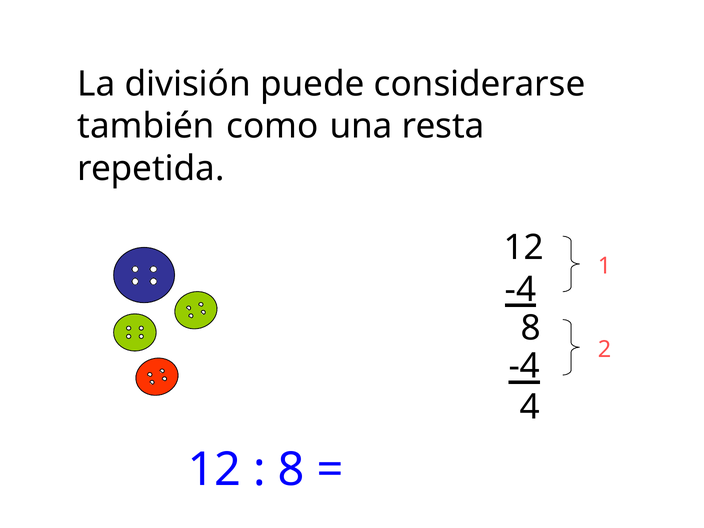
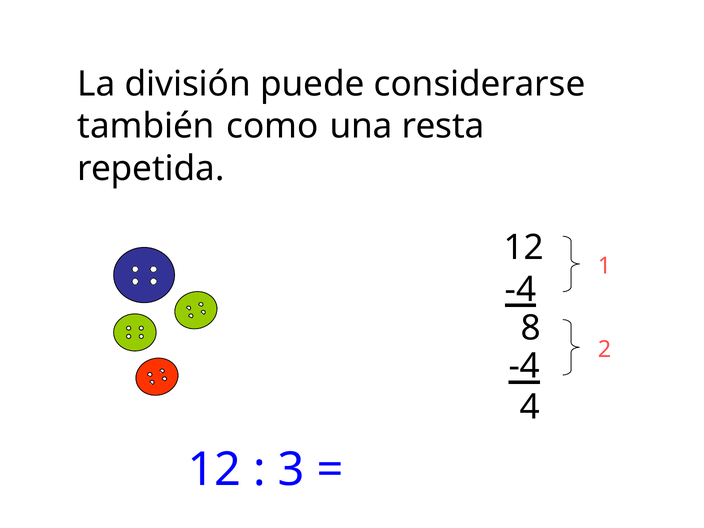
8: 8 -> 3 (291, 470)
